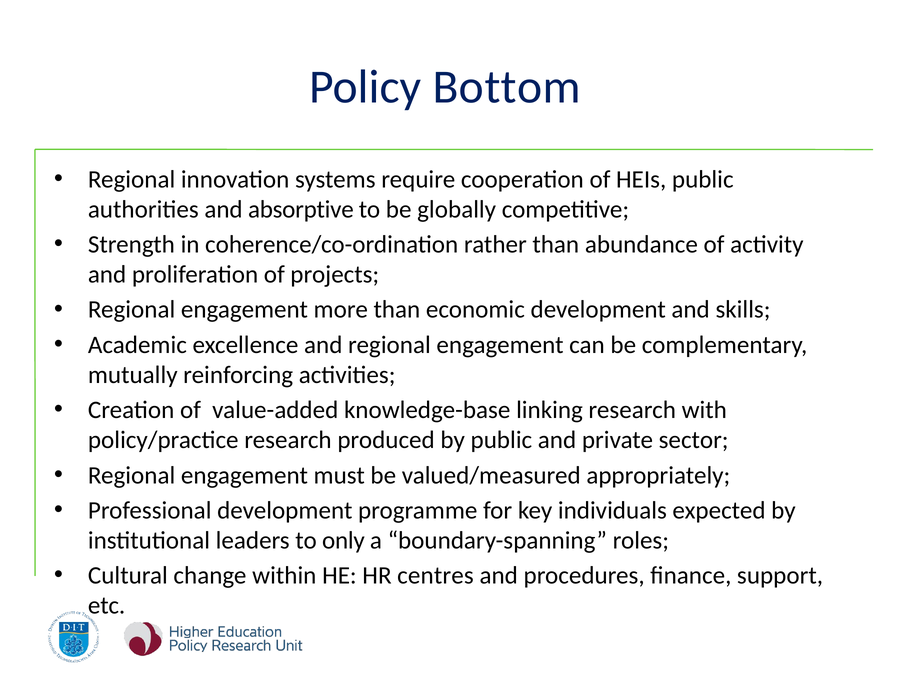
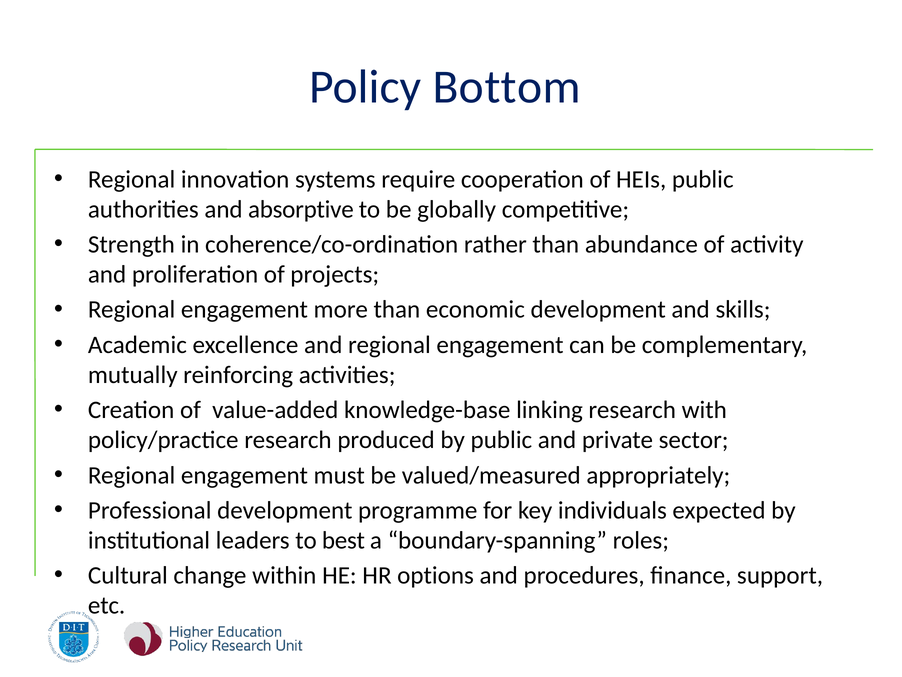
only: only -> best (343, 540)
centres: centres -> options (436, 575)
